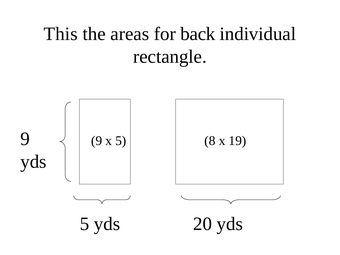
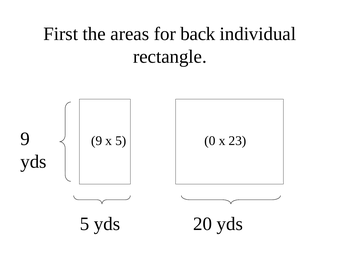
This: This -> First (61, 34)
8: 8 -> 0 (210, 141)
19: 19 -> 23 (237, 141)
